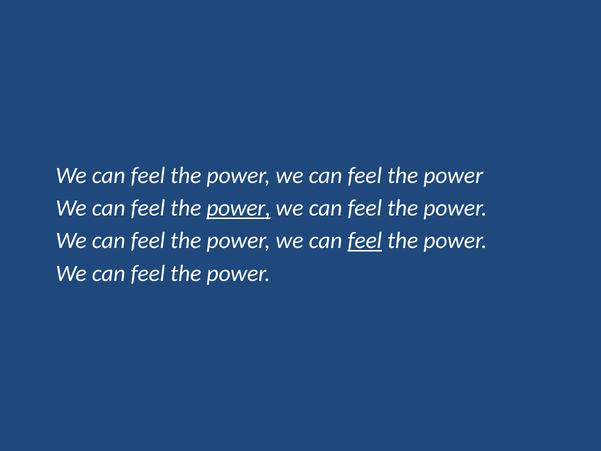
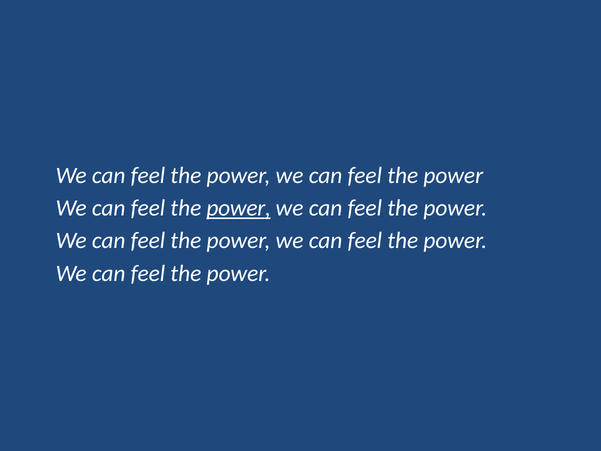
feel underline: present -> none (365, 241)
